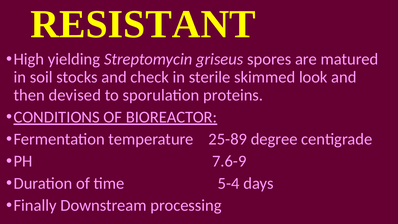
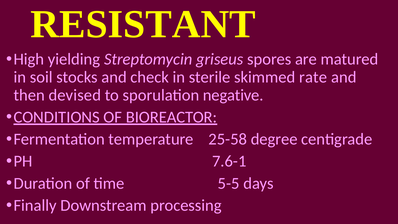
look: look -> rate (313, 77)
proteins: proteins -> negative (233, 95)
25-89: 25-89 -> 25-58 (228, 139)
7.6-9: 7.6-9 -> 7.6-1 (229, 161)
5-4: 5-4 -> 5-5 (229, 183)
